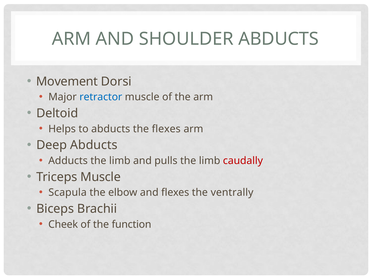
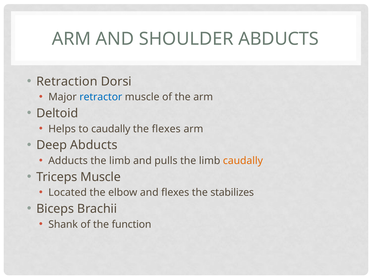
Movement: Movement -> Retraction (67, 81)
to abducts: abducts -> caudally (111, 129)
caudally colour: red -> orange (243, 161)
Scapula: Scapula -> Located (68, 193)
ventrally: ventrally -> stabilizes (232, 193)
Cheek: Cheek -> Shank (63, 224)
